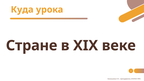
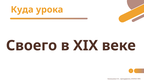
Стране: Стране -> Своего (32, 46)
